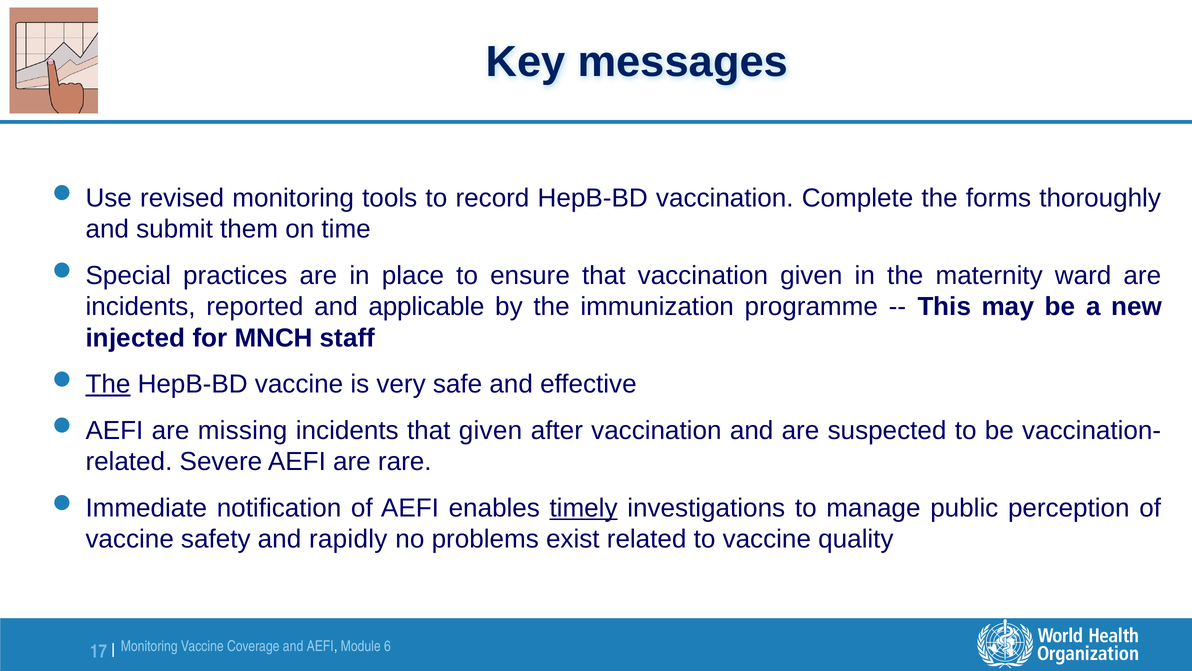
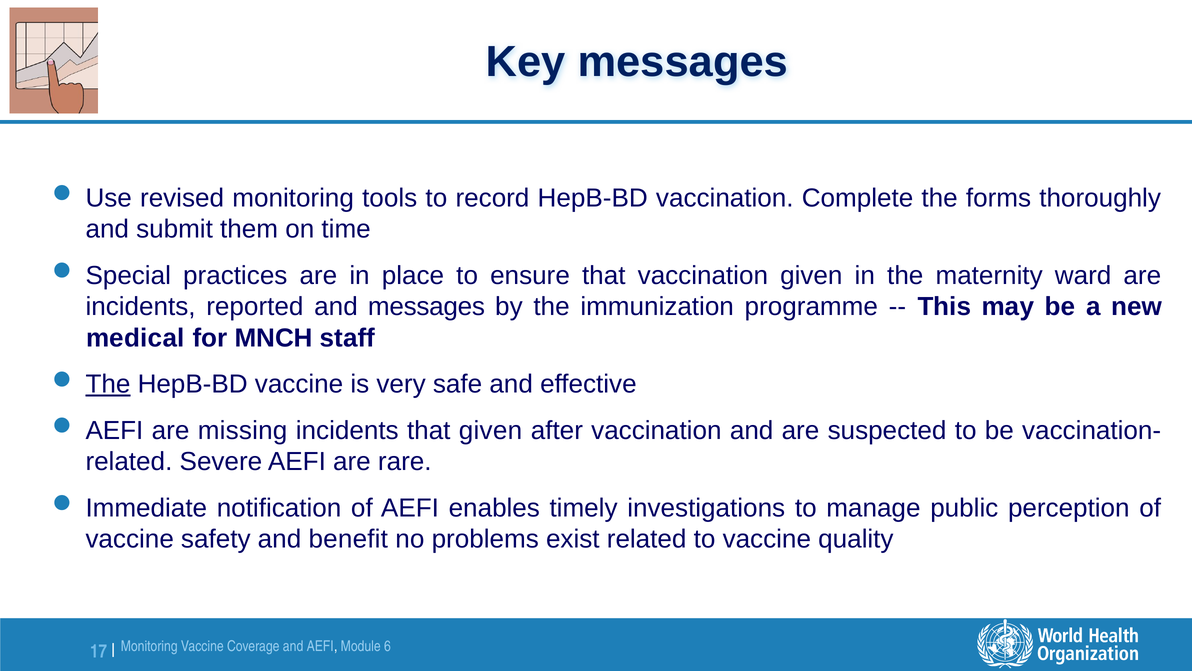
and applicable: applicable -> messages (426, 307)
injected: injected -> medical (135, 338)
timely underline: present -> none (584, 508)
rapidly: rapidly -> benefit (348, 539)
